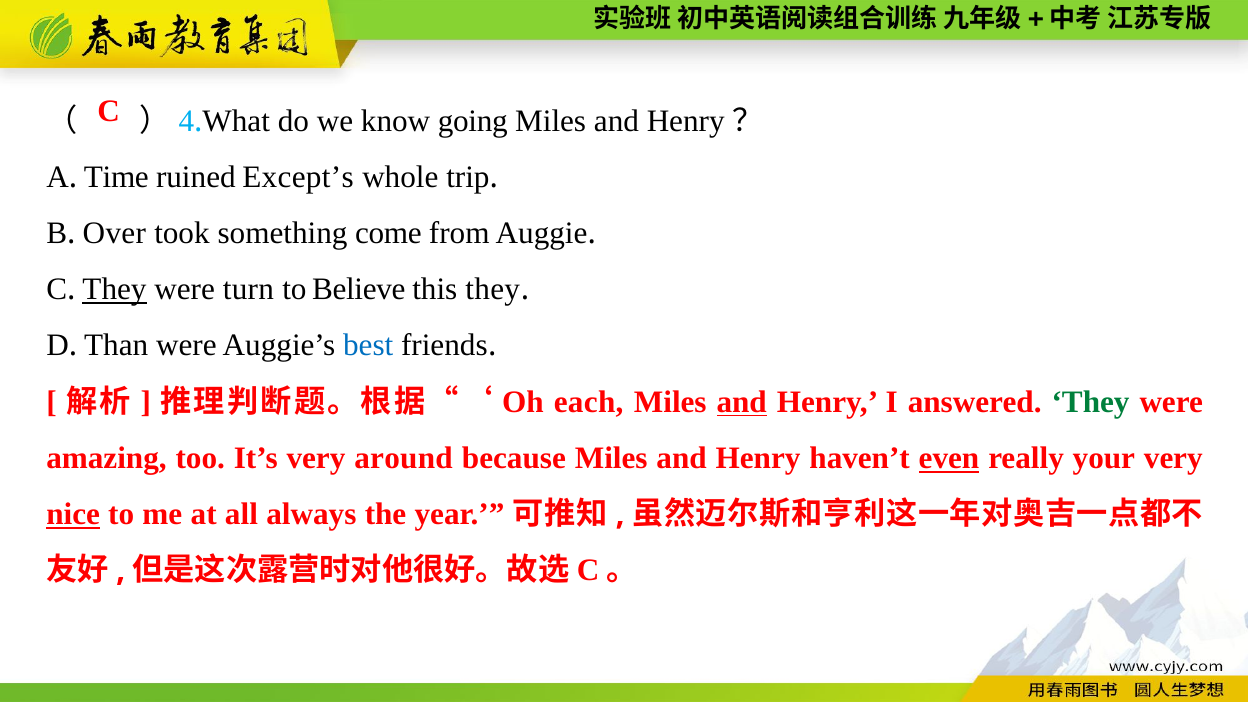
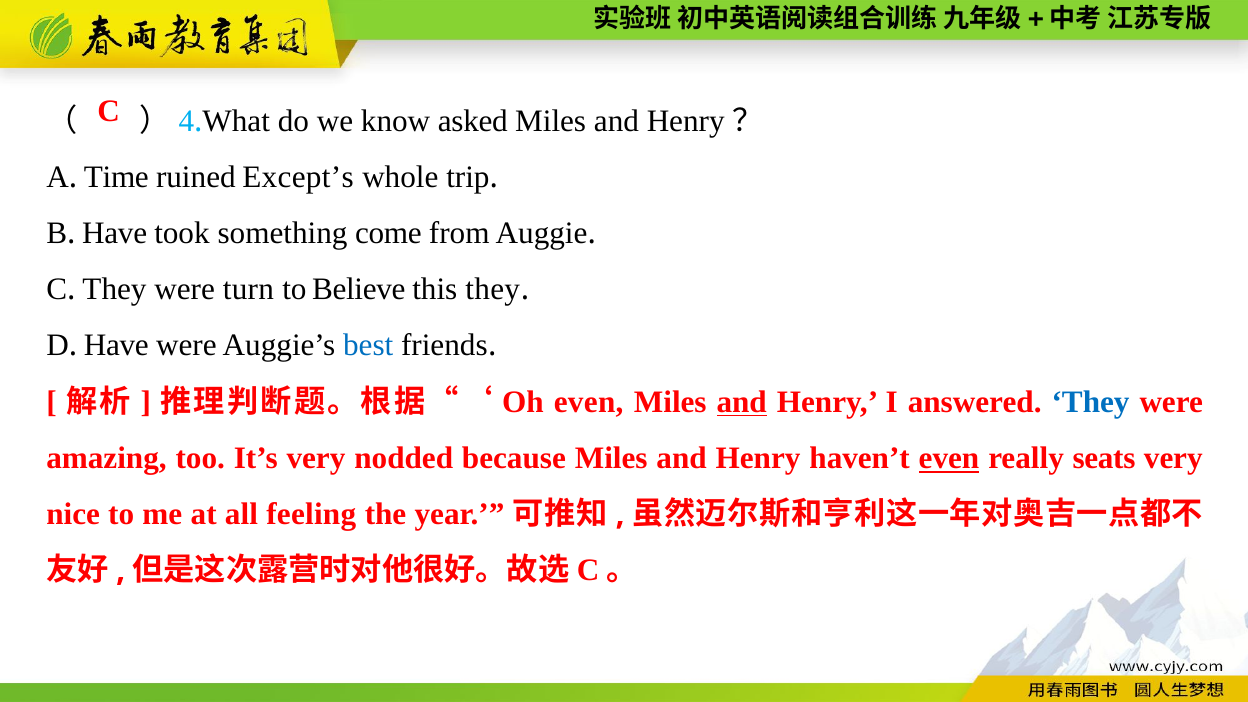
going: going -> asked (473, 121)
Over: Over -> Have (115, 233)
They underline: present -> none (115, 289)
Than: Than -> Have (116, 345)
each: each -> even (589, 402)
They colour: green -> blue (1091, 402)
around: around -> nodded (404, 458)
your: your -> seats (1104, 458)
nice underline: present -> none (73, 514)
always: always -> feeling (311, 514)
